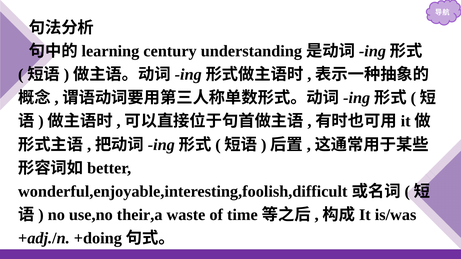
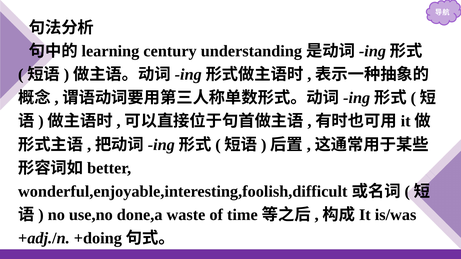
their,a: their,a -> done,a (140, 215)
